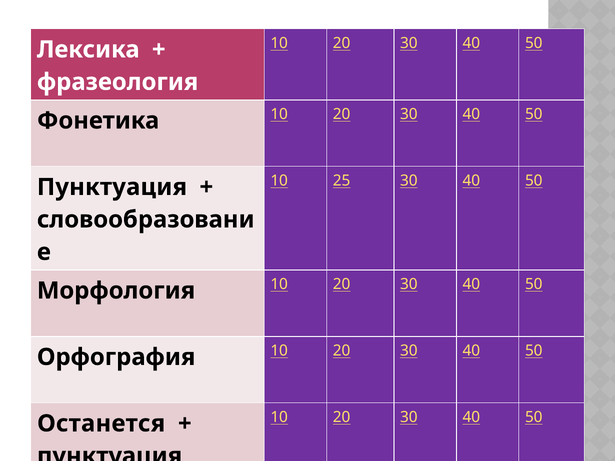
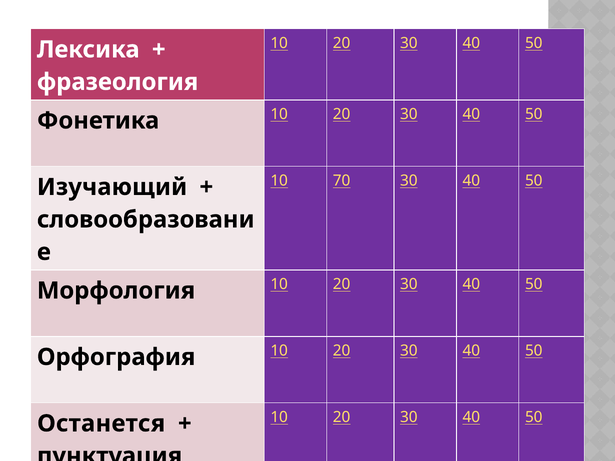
25: 25 -> 70 (342, 181)
Пунктуация: Пунктуация -> Изучающий (112, 187)
